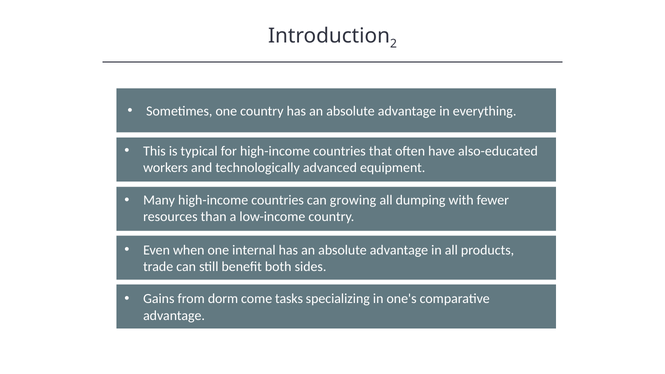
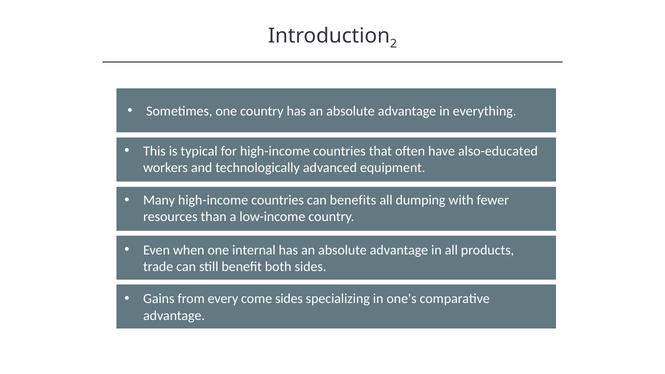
growing: growing -> benefits (353, 200)
dorm: dorm -> every (223, 299)
come tasks: tasks -> sides (289, 299)
